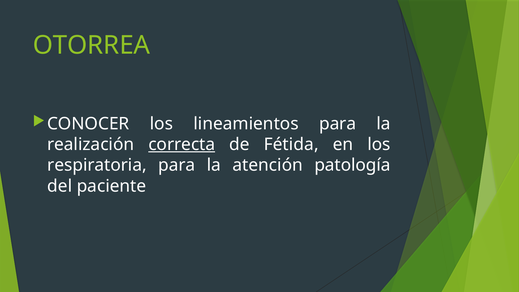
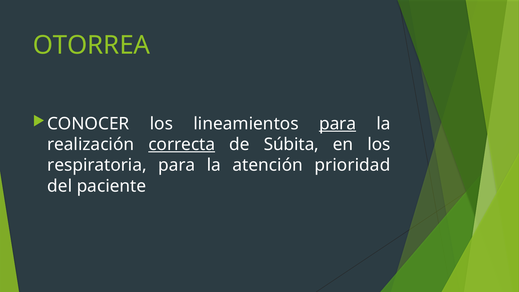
para underline: none -> present (338, 124)
Fétida: Fétida -> Súbita (291, 144)
patología: patología -> prioridad (352, 165)
